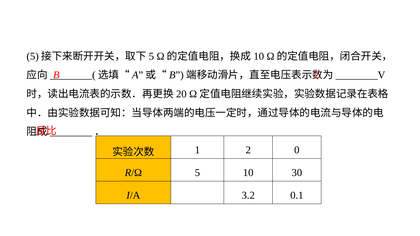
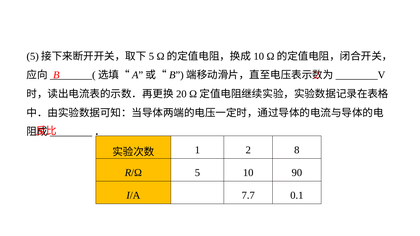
0: 0 -> 8 (297, 150)
30: 30 -> 90 (297, 173)
3.2: 3.2 -> 7.7 (248, 196)
